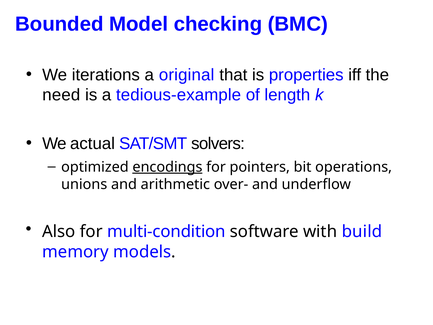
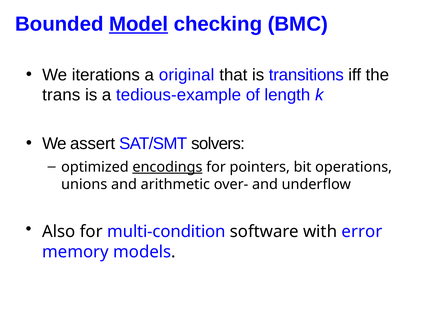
Model underline: none -> present (139, 24)
properties: properties -> transitions (306, 75)
need: need -> trans (61, 95)
actual: actual -> assert (93, 144)
build: build -> error (362, 232)
